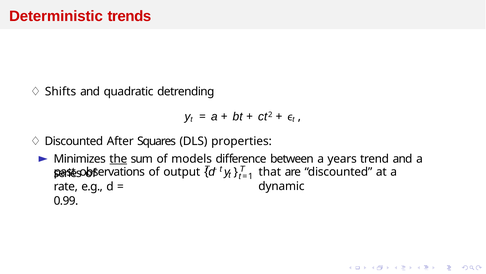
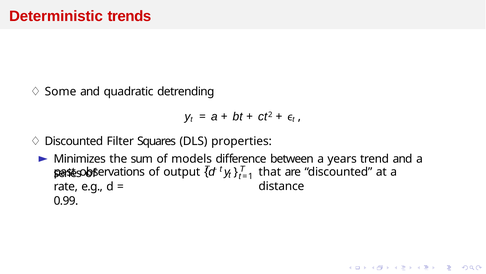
Shifts: Shifts -> Some (61, 91)
After: After -> Filter (120, 141)
the underline: present -> none (118, 159)
dynamic: dynamic -> distance (281, 186)
